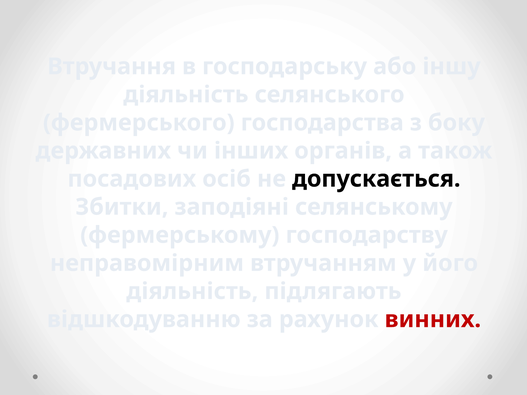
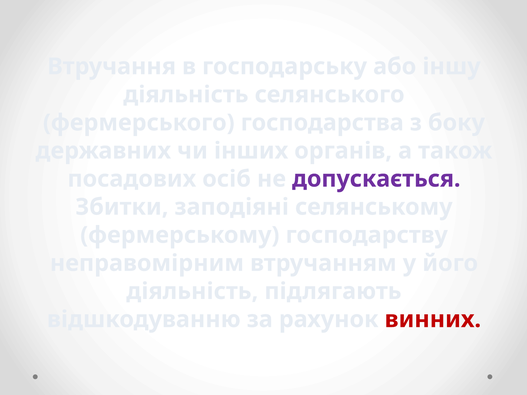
допускається colour: black -> purple (376, 179)
